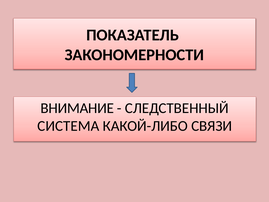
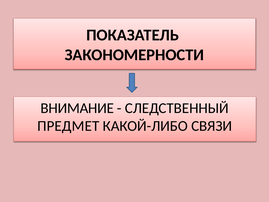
СИСТЕМА: СИСТЕМА -> ПРЕДМЕТ (68, 126)
